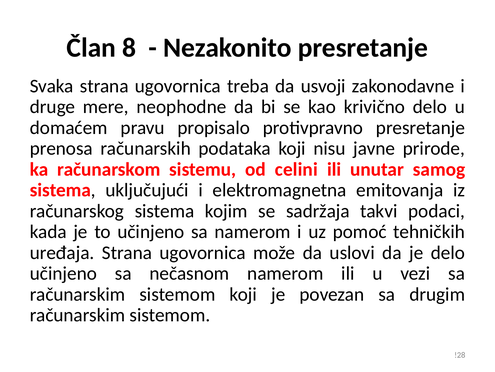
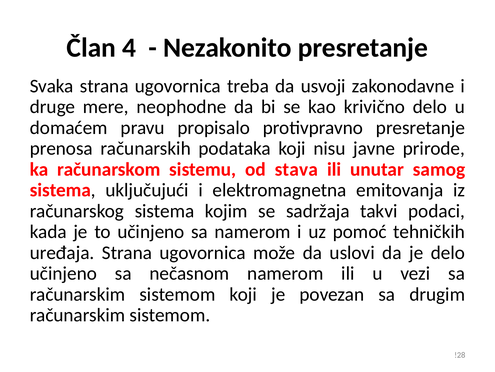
8: 8 -> 4 (129, 48)
celini: celini -> stava (296, 169)
